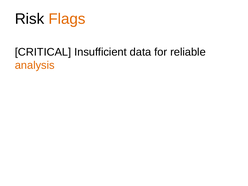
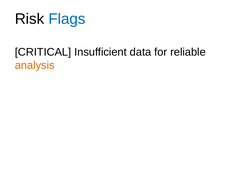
Flags colour: orange -> blue (67, 19)
